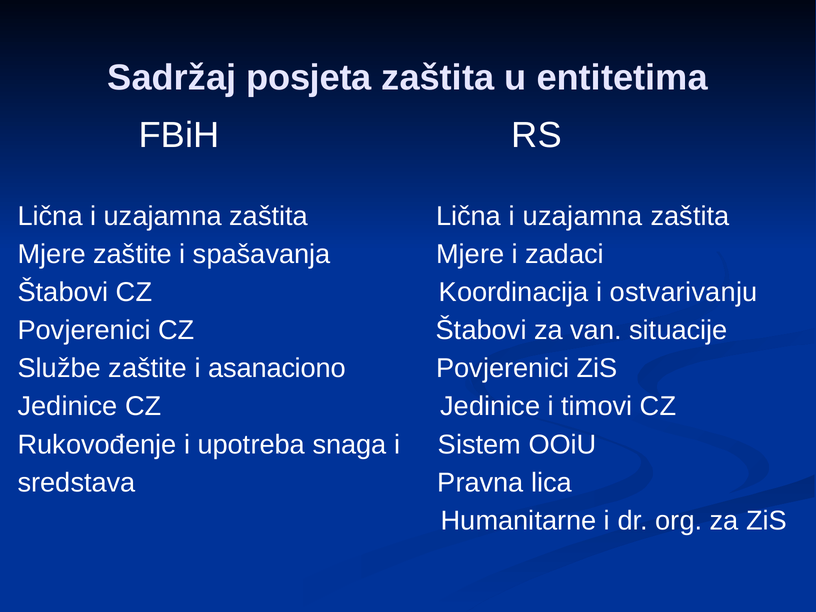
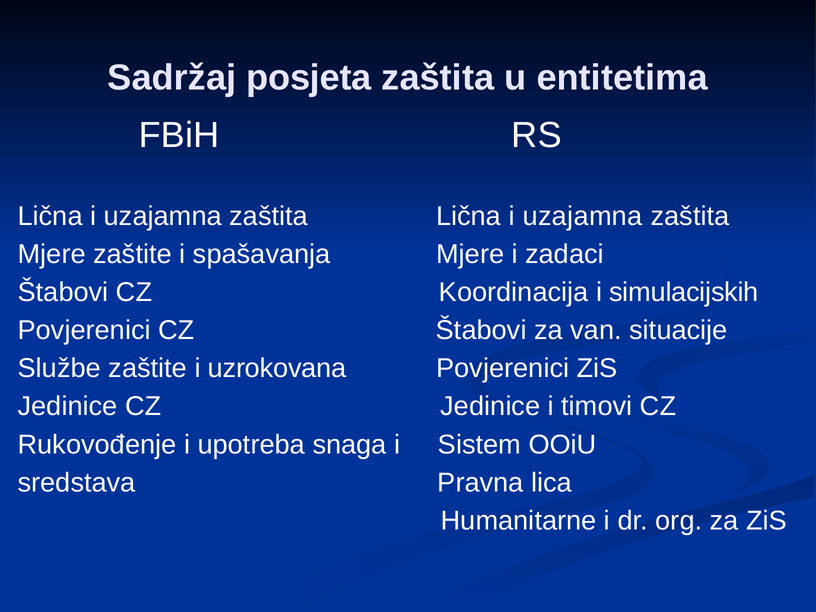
ostvarivanju: ostvarivanju -> simulacijskih (684, 292)
asanaciono: asanaciono -> uzrokovana (277, 368)
